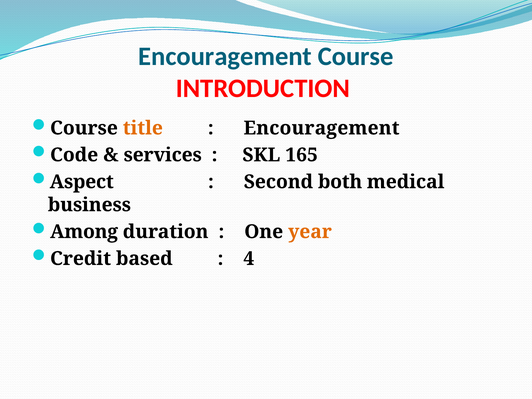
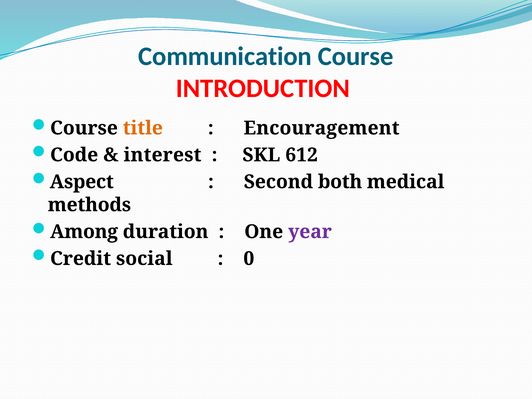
Encouragement: Encouragement -> Communication (225, 56)
services: services -> interest (163, 155)
165: 165 -> 612 (302, 155)
business: business -> methods (89, 205)
year colour: orange -> purple (310, 232)
based: based -> social (144, 259)
4: 4 -> 0 (249, 259)
